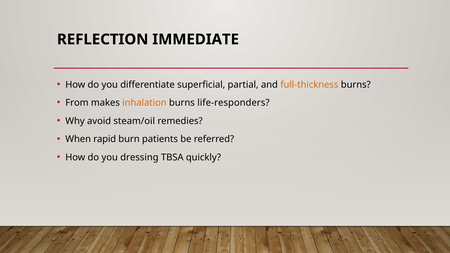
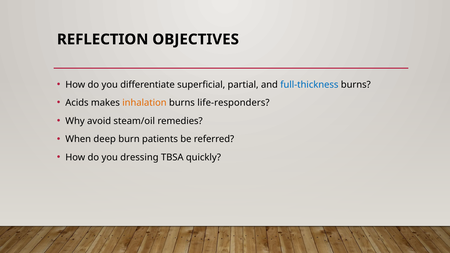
IMMEDIATE: IMMEDIATE -> OBJECTIVES (196, 39)
full-thickness colour: orange -> blue (309, 85)
From: From -> Acids (77, 103)
rapid: rapid -> deep (105, 139)
